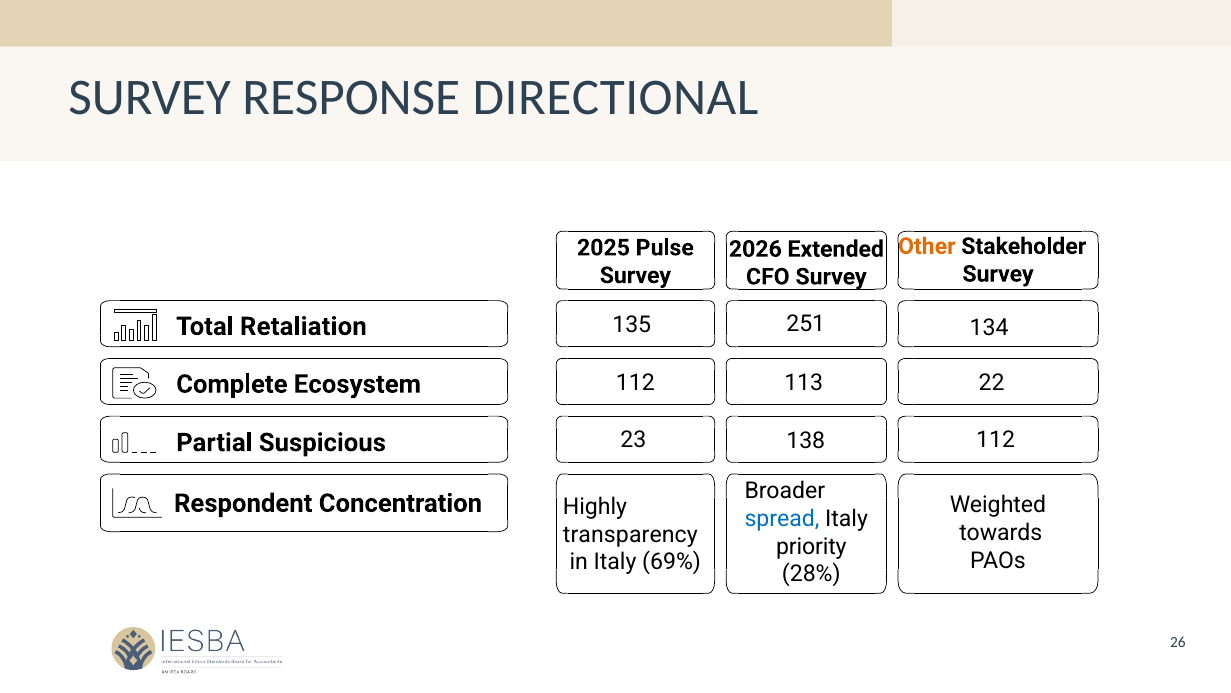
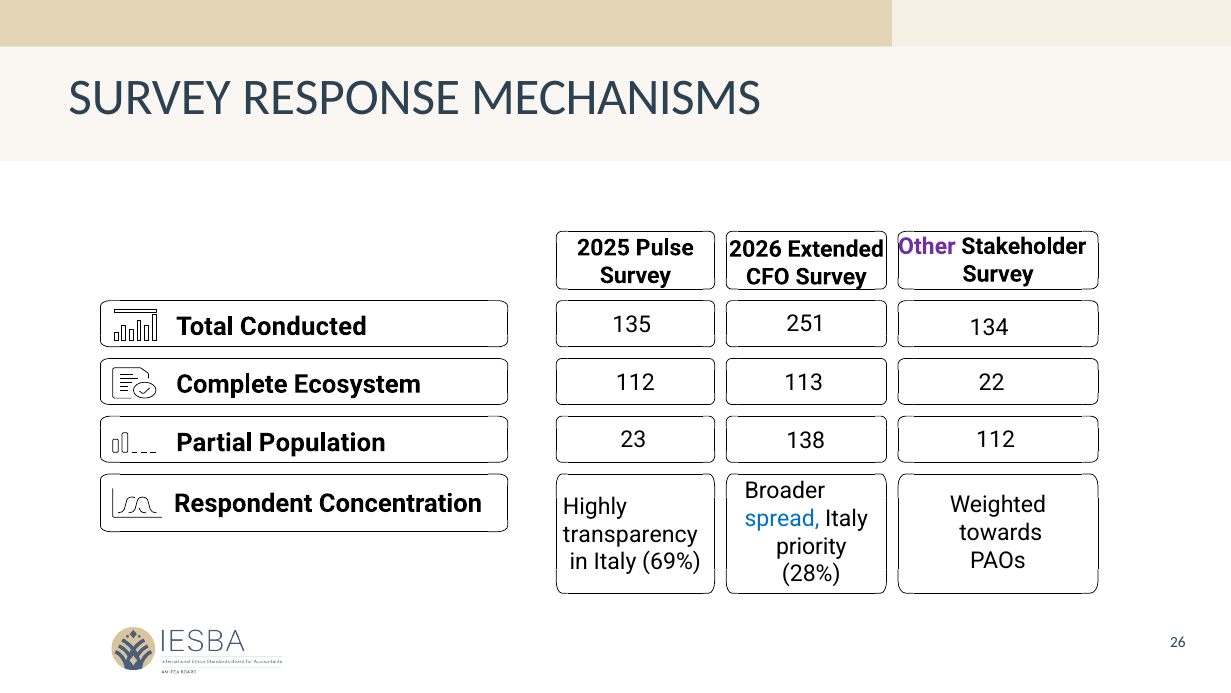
DIRECTIONAL: DIRECTIONAL -> MECHANISMS (616, 98)
Other colour: orange -> purple (927, 246)
Retaliation: Retaliation -> Conducted (303, 326)
Suspicious: Suspicious -> Population (322, 442)
